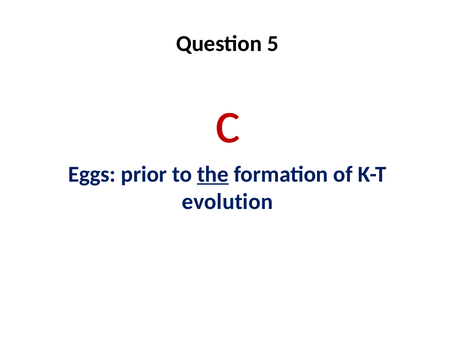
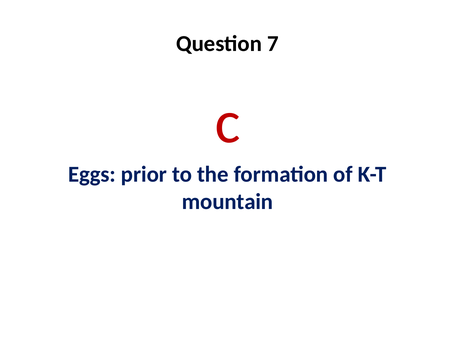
5: 5 -> 7 (273, 44)
the underline: present -> none (213, 174)
evolution: evolution -> mountain (227, 202)
